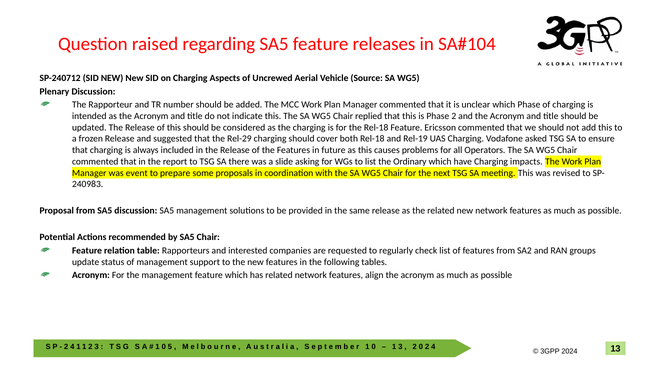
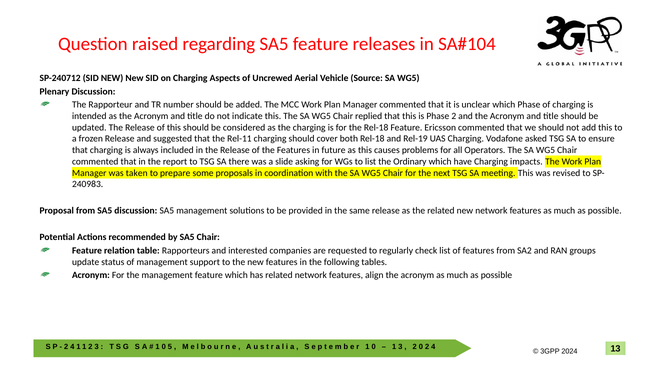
Rel-29: Rel-29 -> Rel-11 (239, 139)
event: event -> taken (137, 173)
